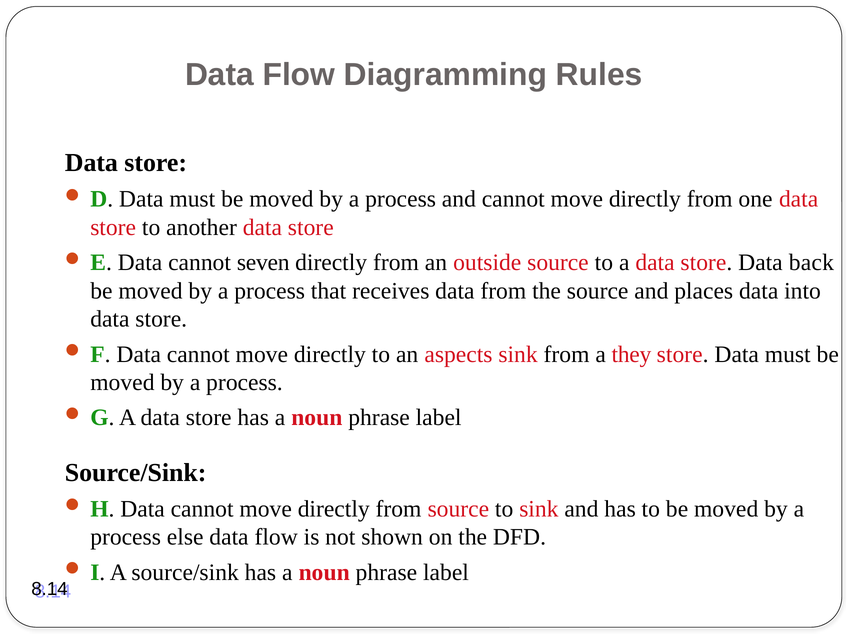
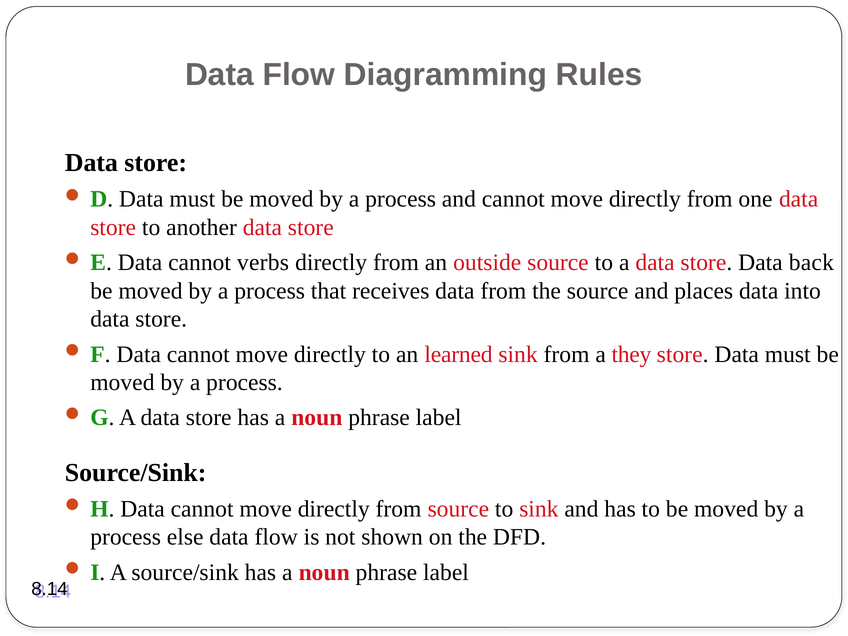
seven: seven -> verbs (263, 263)
aspects: aspects -> learned (459, 354)
